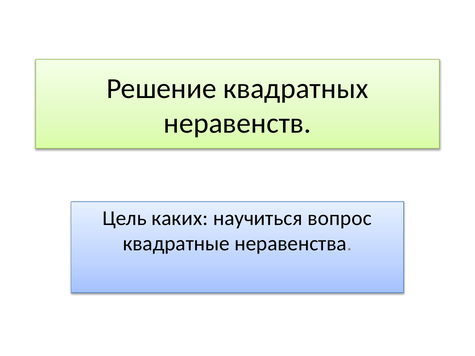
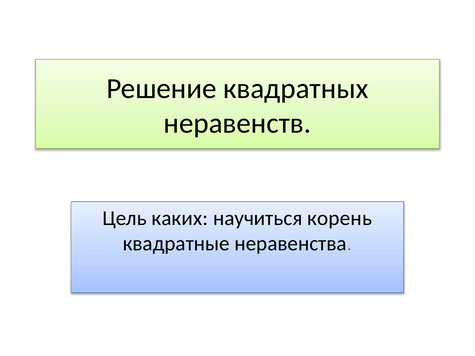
вопрос: вопрос -> корень (340, 218)
